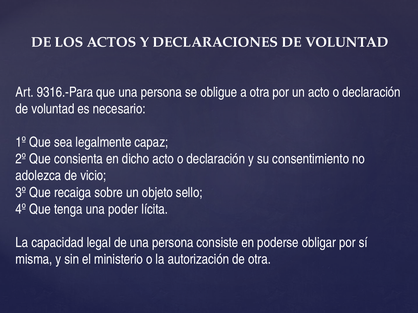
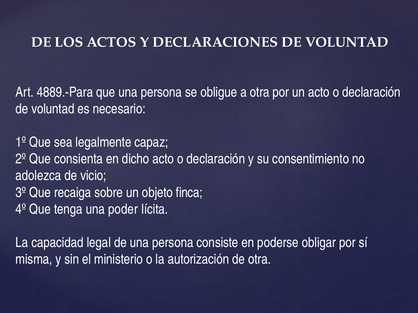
9316.-Para: 9316.-Para -> 4889.-Para (65, 92)
sello: sello -> finca (189, 193)
